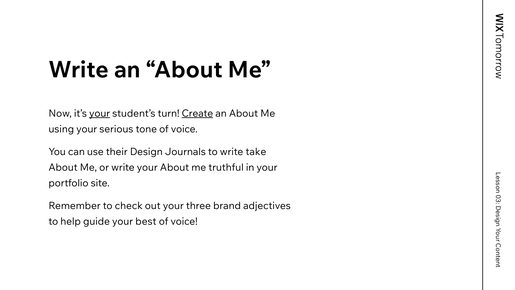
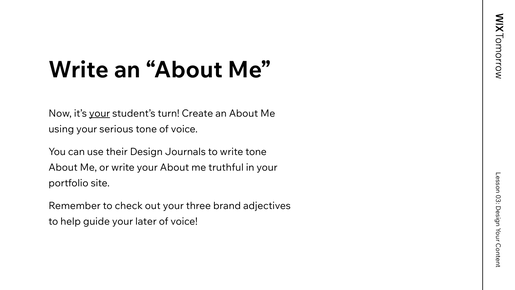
Create underline: present -> none (197, 113)
write take: take -> tone (256, 152)
best: best -> later (146, 221)
